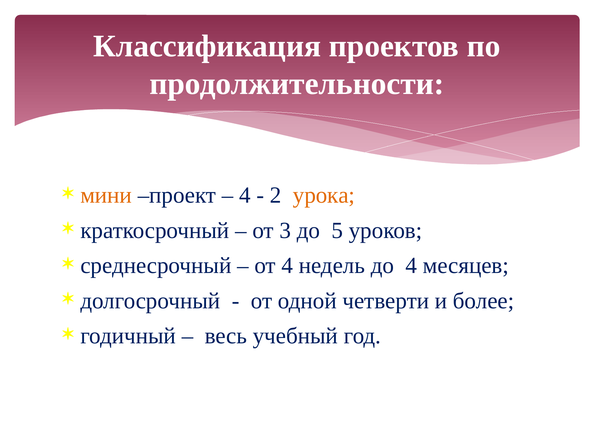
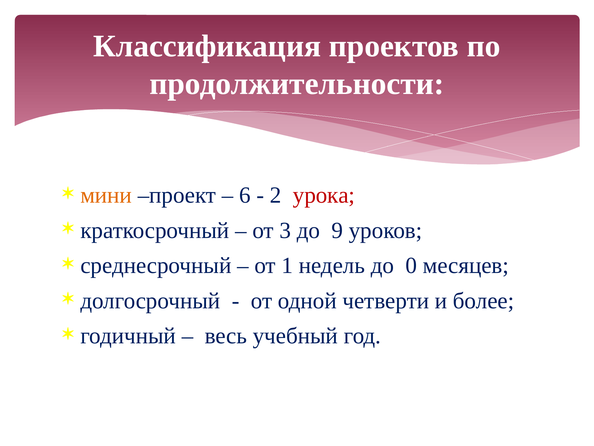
4: 4 -> 6 (245, 195)
урока colour: orange -> red (324, 195)
5: 5 -> 9 (337, 230)
от 4: 4 -> 1 (287, 265)
до 4: 4 -> 0 (411, 265)
